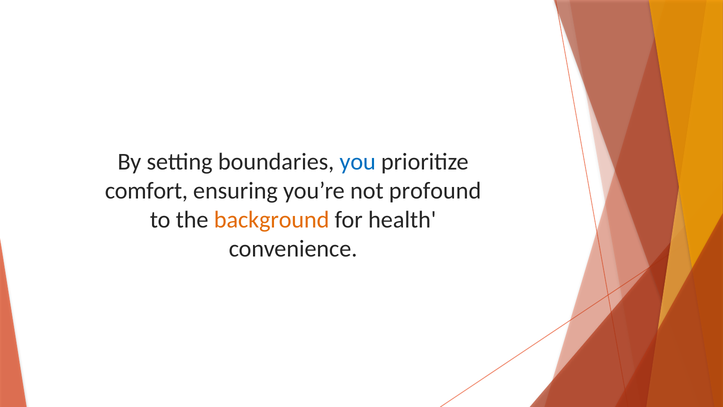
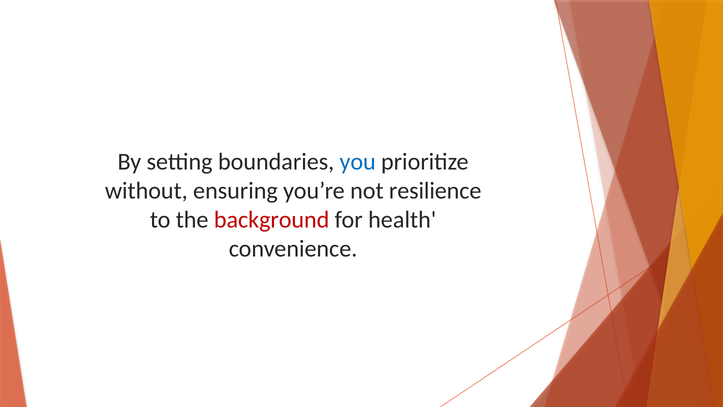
comfort: comfort -> without (146, 191)
profound: profound -> resilience (435, 191)
background colour: orange -> red (272, 219)
